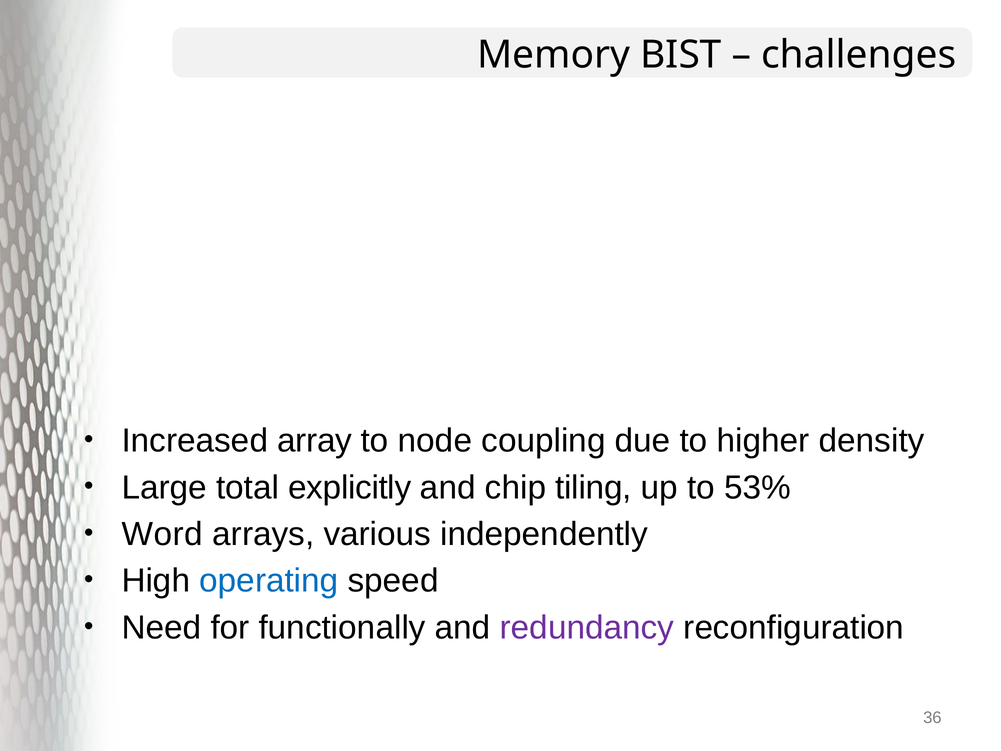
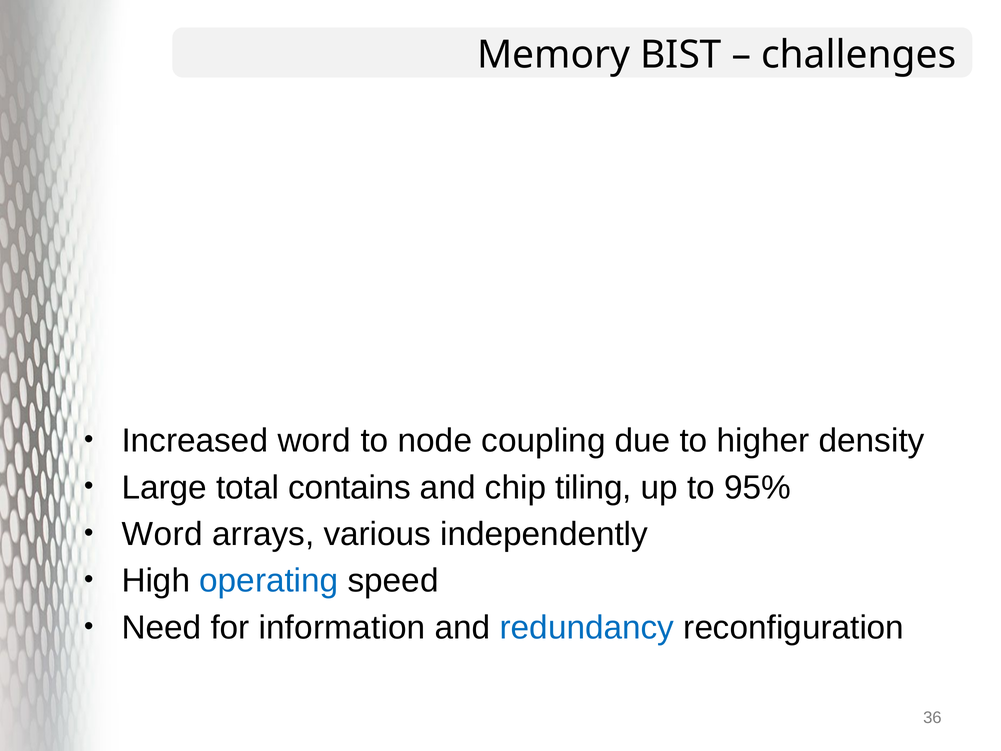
Increased array: array -> word (314, 441)
explicitly: explicitly -> contains (350, 487)
53%: 53% -> 95% (757, 487)
functionally: functionally -> information (342, 627)
redundancy colour: purple -> blue (587, 627)
